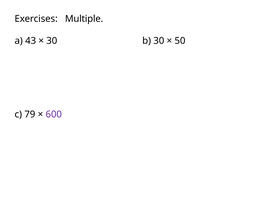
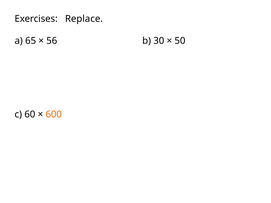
Multiple: Multiple -> Replace (84, 19)
43: 43 -> 65 (31, 41)
30: 30 -> 56 (52, 41)
79: 79 -> 60 (30, 115)
600 colour: purple -> orange (54, 115)
